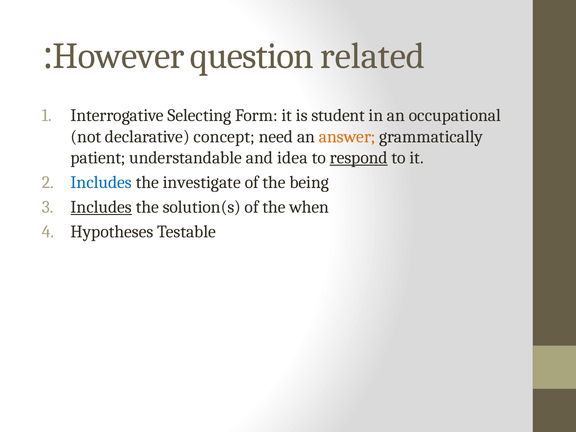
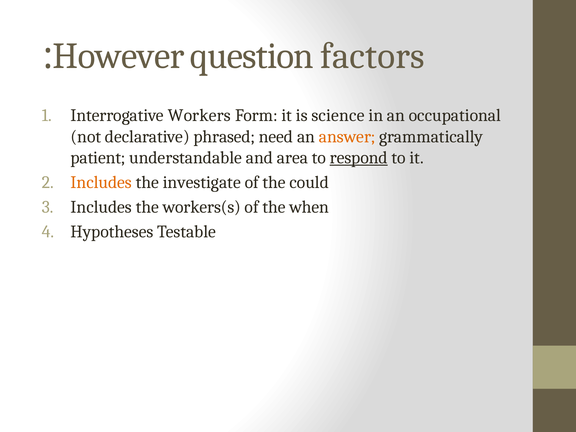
related: related -> factors (372, 56)
Selecting: Selecting -> Workers (199, 115)
student: student -> science (338, 115)
concept: concept -> phrased (224, 137)
idea: idea -> area (293, 158)
Includes colour: blue -> orange (101, 182)
being: being -> could (309, 182)
Includes underline: present -> none (101, 207)
solution(s: solution(s -> workers(s (202, 207)
